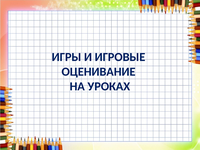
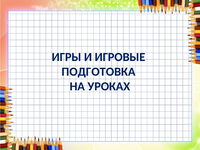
ОЦЕНИВАНИЕ: ОЦЕНИВАНИЕ -> ПОДГОТОВКА (99, 72)
